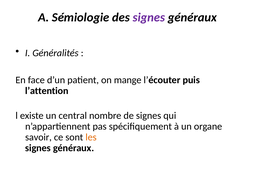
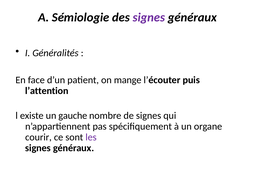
central: central -> gauche (73, 116)
savoir: savoir -> courir (38, 138)
les colour: orange -> purple (91, 138)
